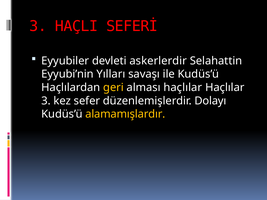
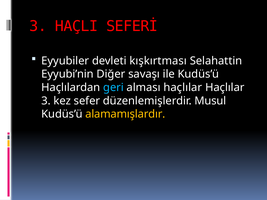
askerlerdir: askerlerdir -> kışkırtması (158, 61)
Yılları: Yılları -> Diğer (111, 74)
geri colour: yellow -> light blue (113, 88)
Dolayı: Dolayı -> Musul (210, 101)
